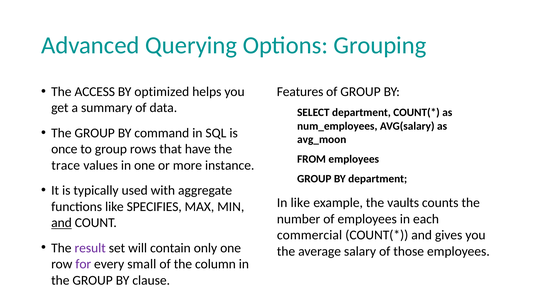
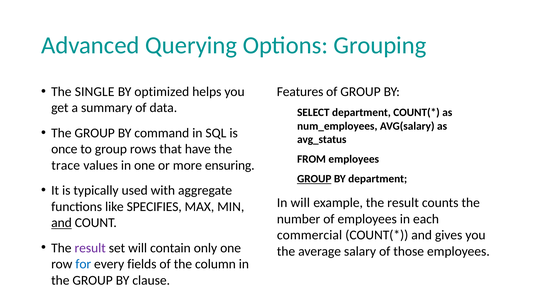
ACCESS: ACCESS -> SINGLE (95, 92)
avg_moon: avg_moon -> avg_status (322, 140)
instance: instance -> ensuring (230, 165)
GROUP underline: none -> present (314, 179)
In like: like -> will (300, 203)
example the vaults: vaults -> result (403, 203)
for colour: purple -> blue (83, 264)
small: small -> fields (142, 264)
